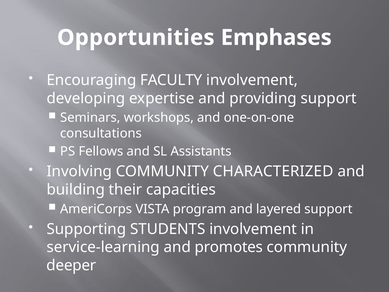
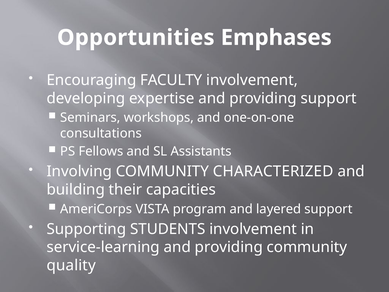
service-learning and promotes: promotes -> providing (229, 247)
deeper: deeper -> quality (71, 265)
